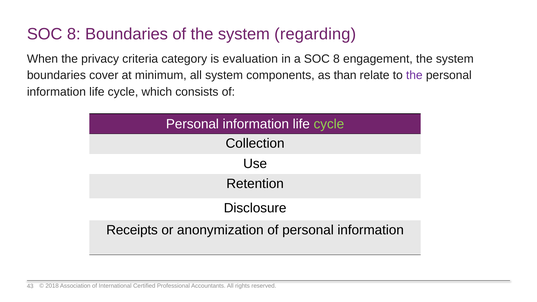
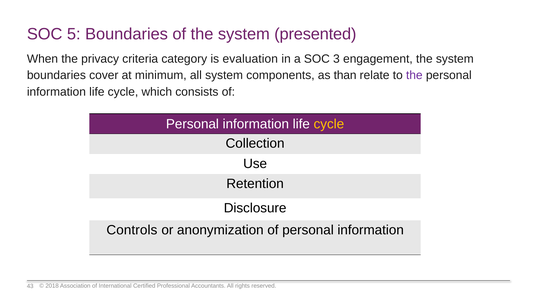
8: 8 -> 5 (74, 34)
regarding: regarding -> presented (315, 34)
a SOC 8: 8 -> 3 (336, 59)
cycle colour: light green -> yellow (329, 124)
Receipts: Receipts -> Controls (132, 230)
